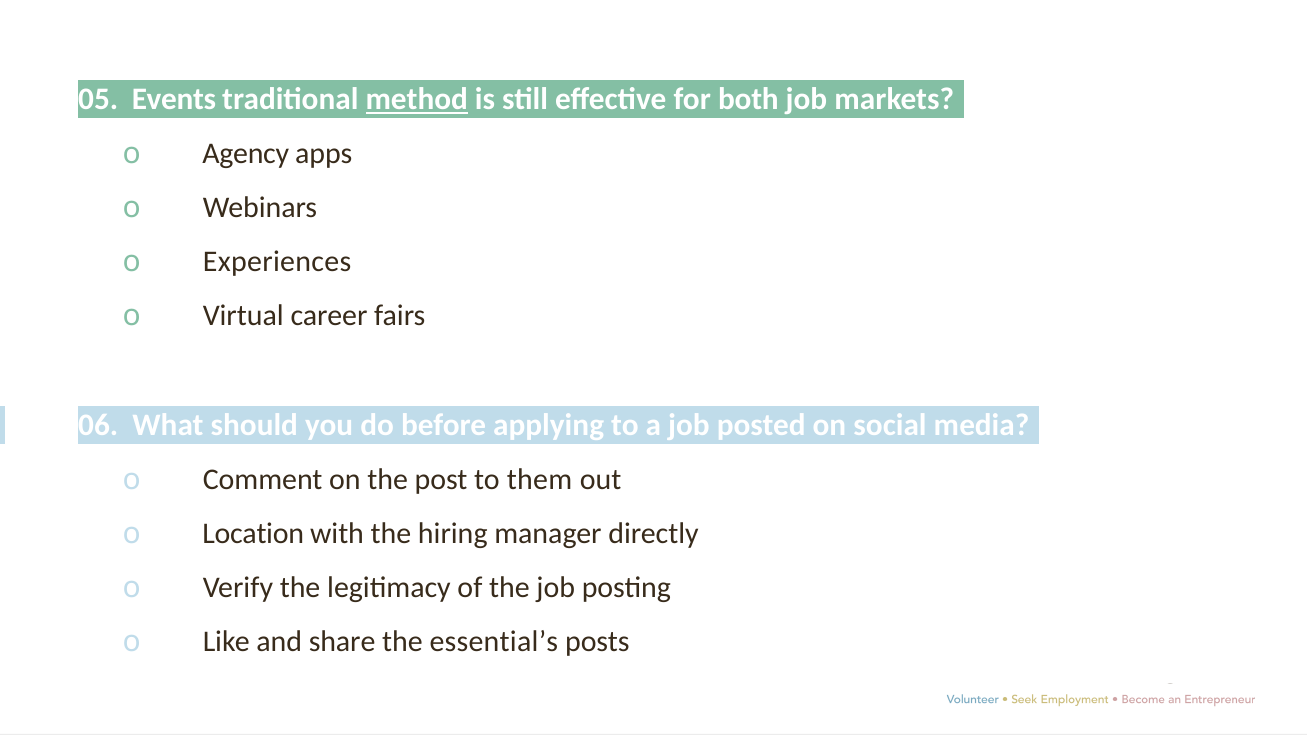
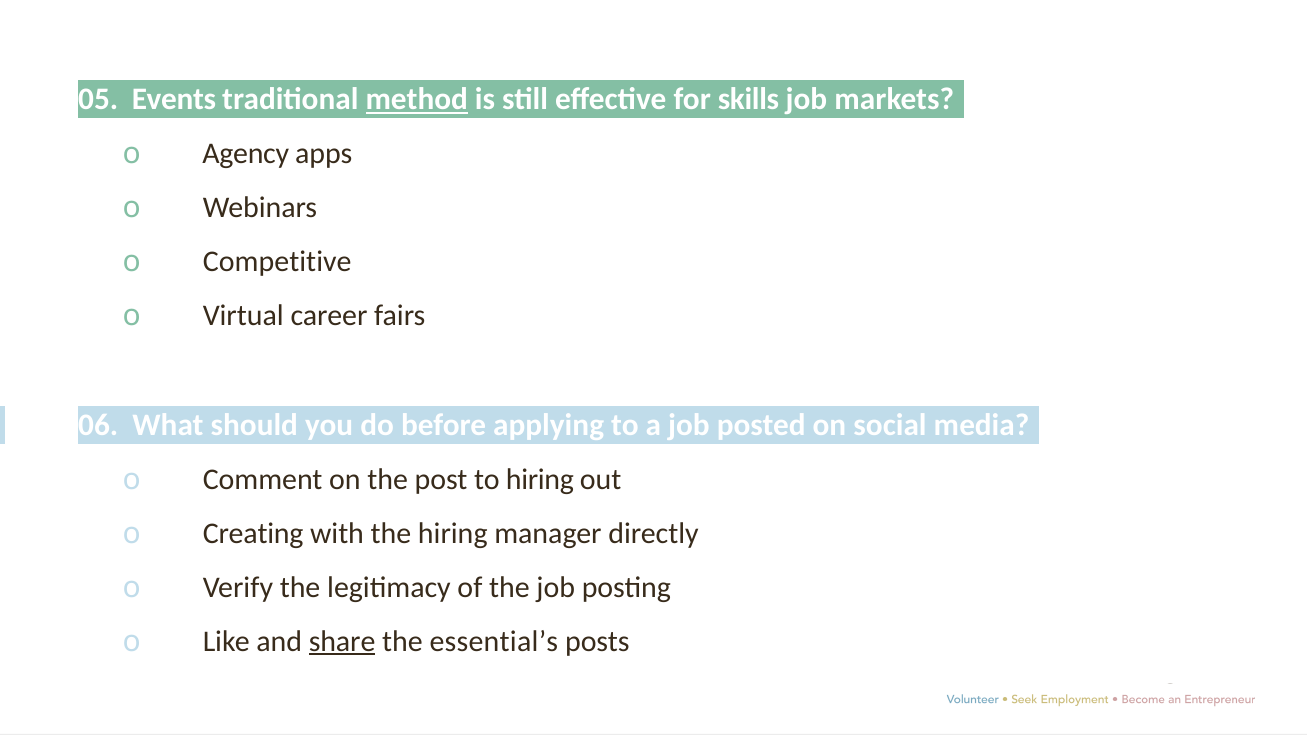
both: both -> skills (748, 99)
Experiences: Experiences -> Competitive (277, 262)
to them: them -> hiring (540, 480)
Location: Location -> Creating (253, 534)
share underline: none -> present (342, 641)
